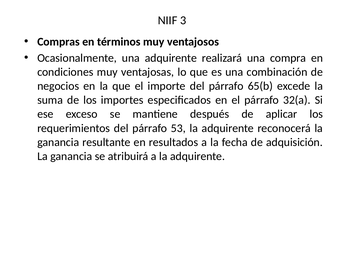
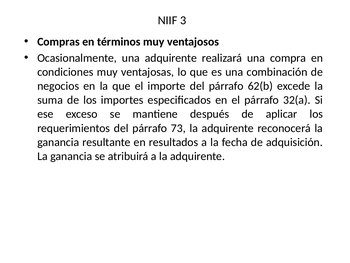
65(b: 65(b -> 62(b (260, 86)
53: 53 -> 73 (178, 128)
